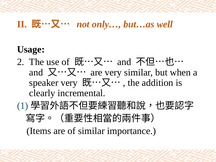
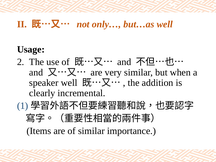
speaker very: very -> well (69, 83)
